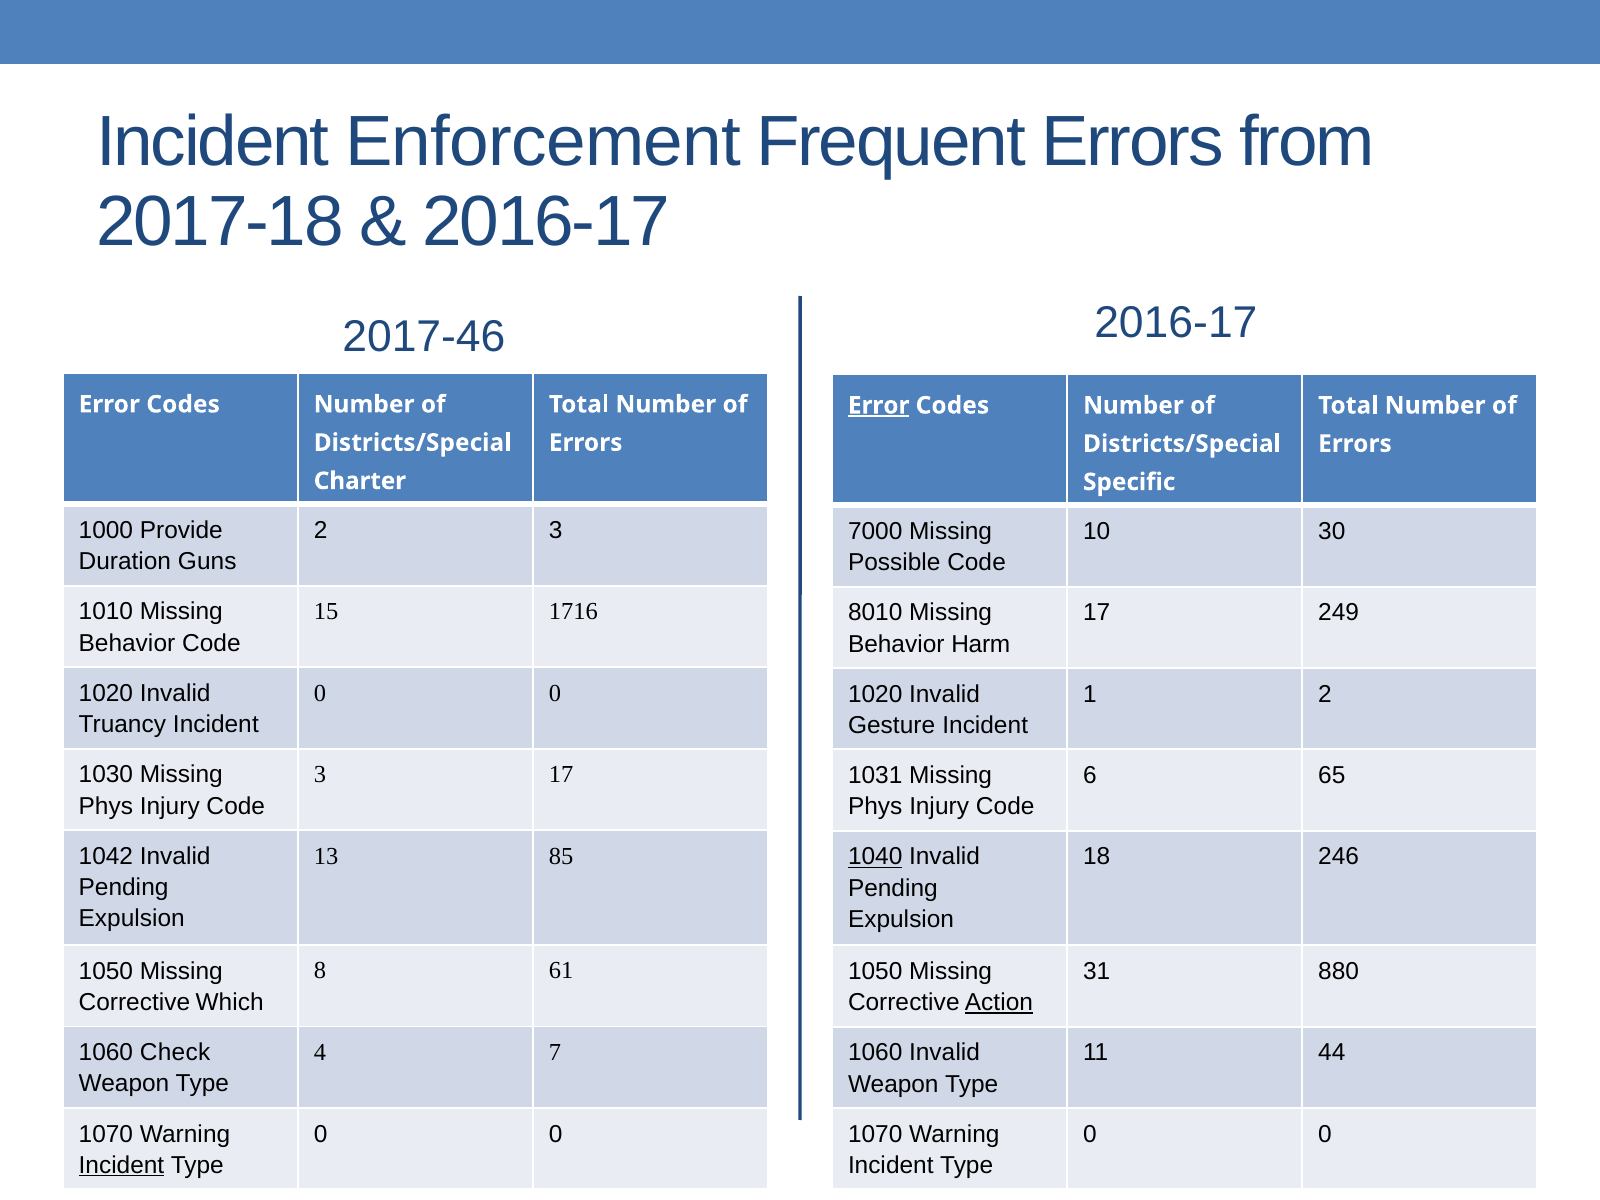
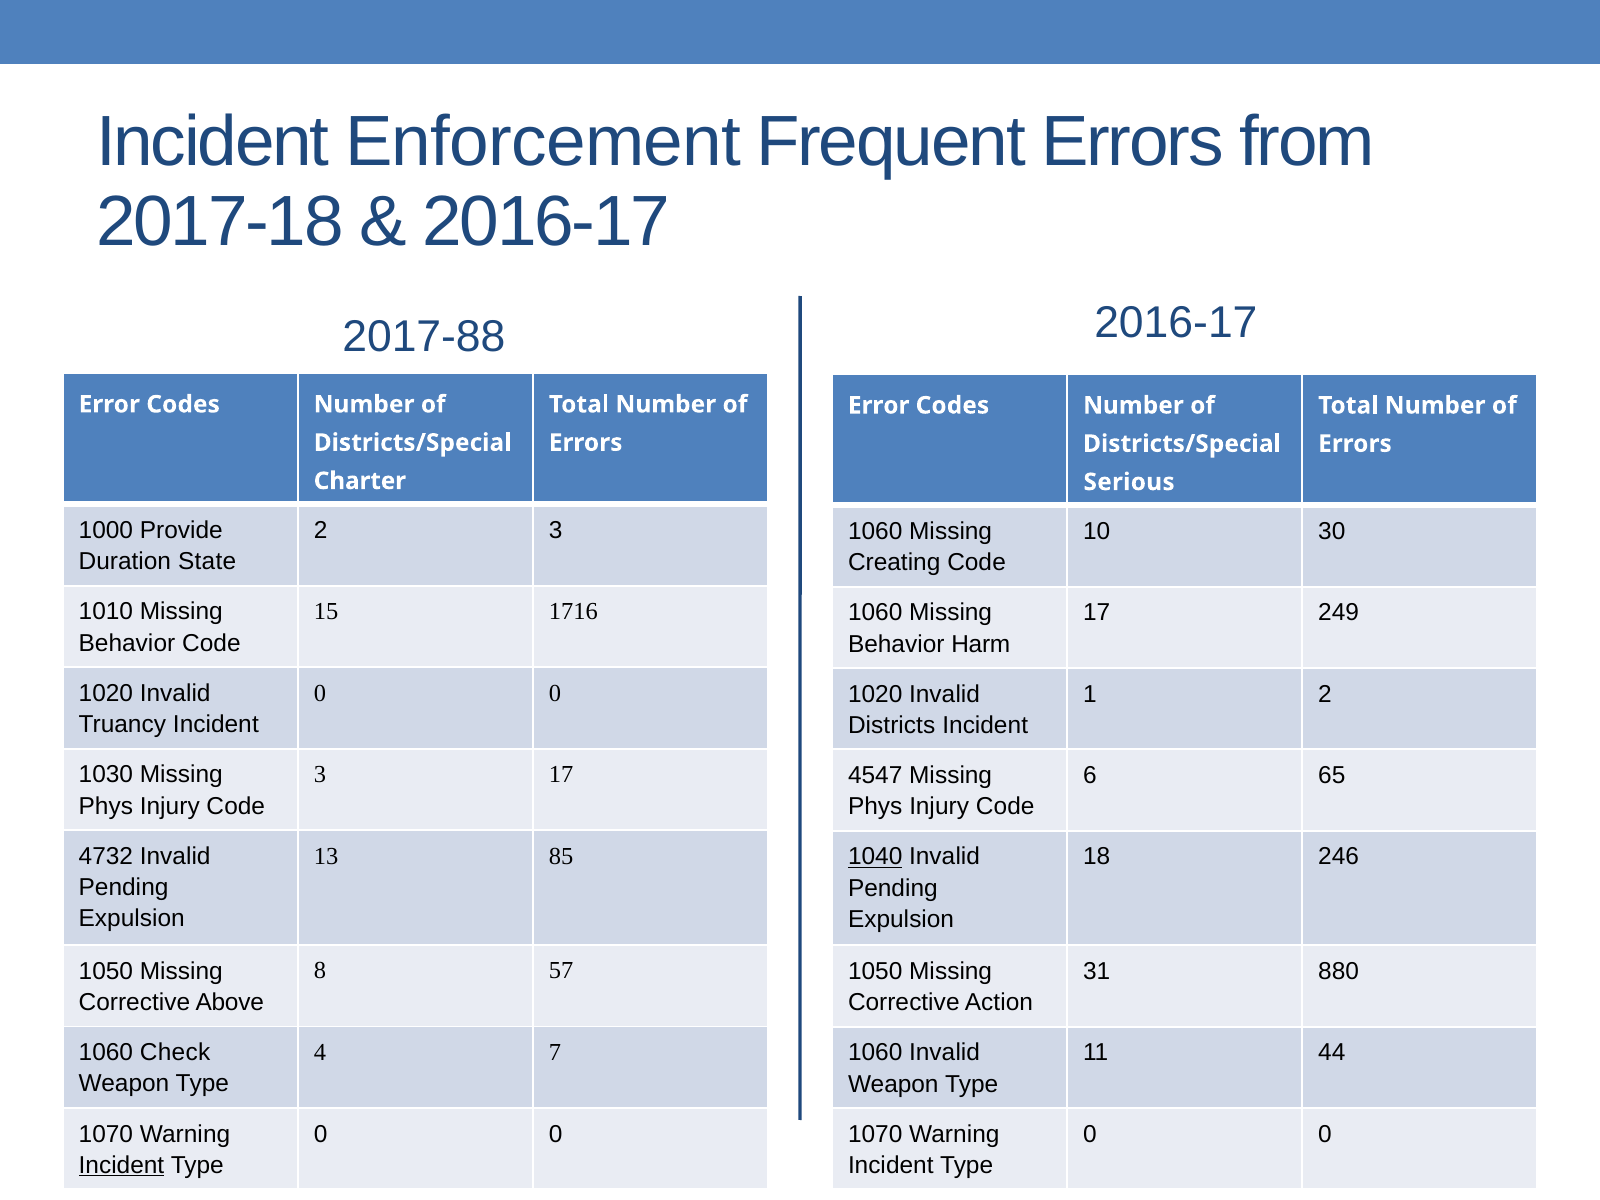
2017-46: 2017-46 -> 2017-88 (424, 336)
Error underline: present -> none (879, 405)
Specific: Specific -> Serious (1129, 482)
7000: 7000 -> 1060 (875, 531)
Guns: Guns -> State (207, 562)
Possible: Possible -> Creating (894, 563)
8010: 8010 -> 1060 (875, 613)
Gesture: Gesture -> Districts (892, 725)
1031: 1031 -> 4547 (875, 775)
1042: 1042 -> 4732 (106, 856)
61: 61 -> 57 (561, 971)
Which: Which -> Above (230, 1002)
Action underline: present -> none (999, 1003)
